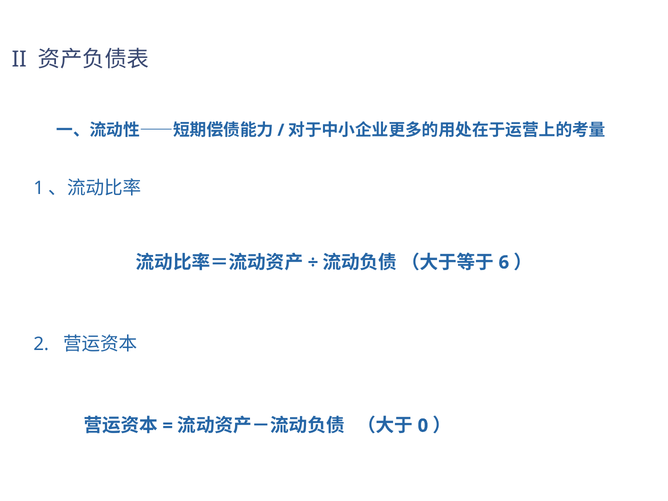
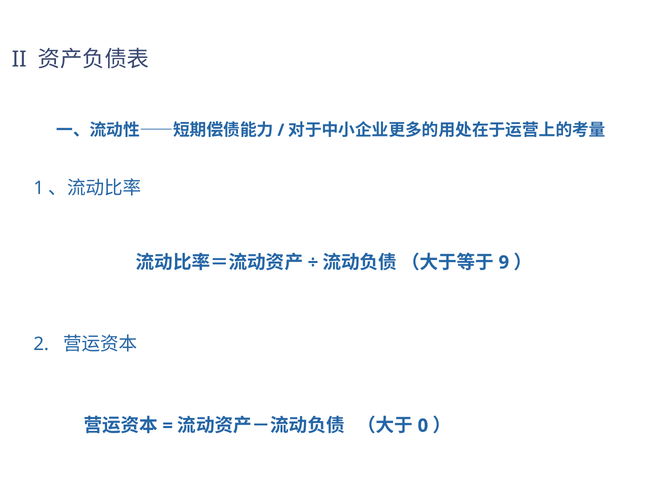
6: 6 -> 9 (504, 262)
